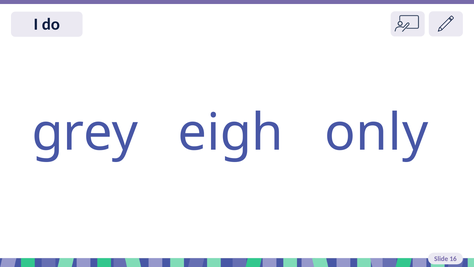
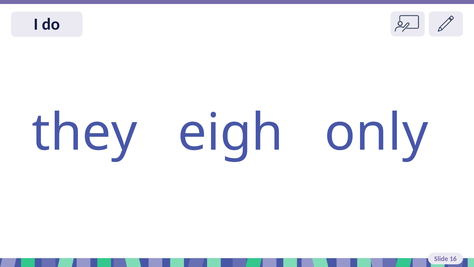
grey: grey -> they (85, 133)
